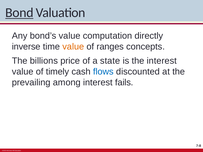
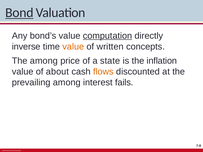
computation underline: none -> present (107, 36)
ranges: ranges -> written (110, 47)
The billions: billions -> among (44, 61)
the interest: interest -> inflation (162, 61)
timely: timely -> about (57, 72)
flows colour: blue -> orange (103, 72)
